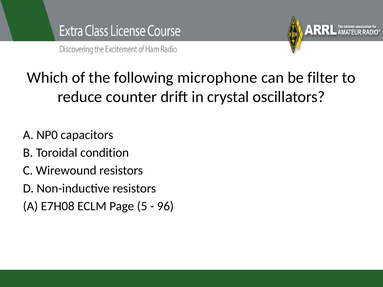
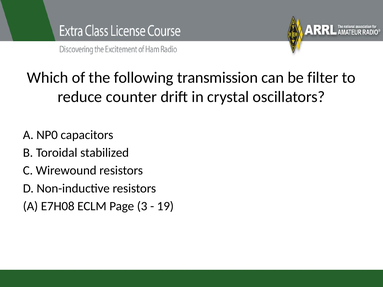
microphone: microphone -> transmission (217, 78)
condition: condition -> stabilized (105, 153)
5: 5 -> 3 (142, 206)
96: 96 -> 19 (165, 206)
